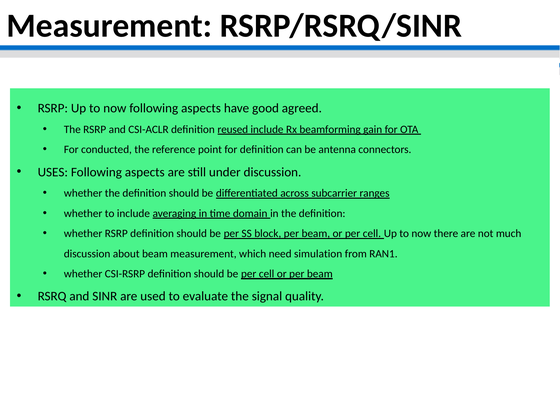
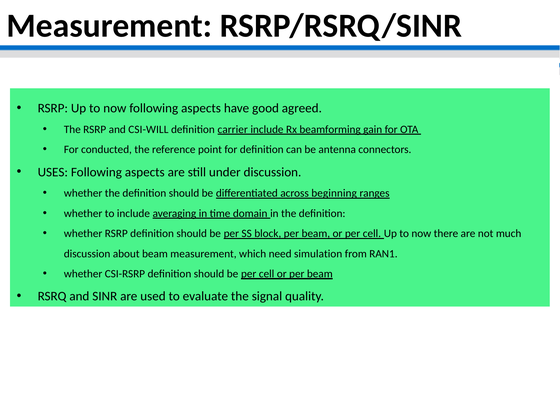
CSI-ACLR: CSI-ACLR -> CSI-WILL (148, 129)
reused: reused -> carrier (233, 129)
subcarrier: subcarrier -> beginning (334, 193)
